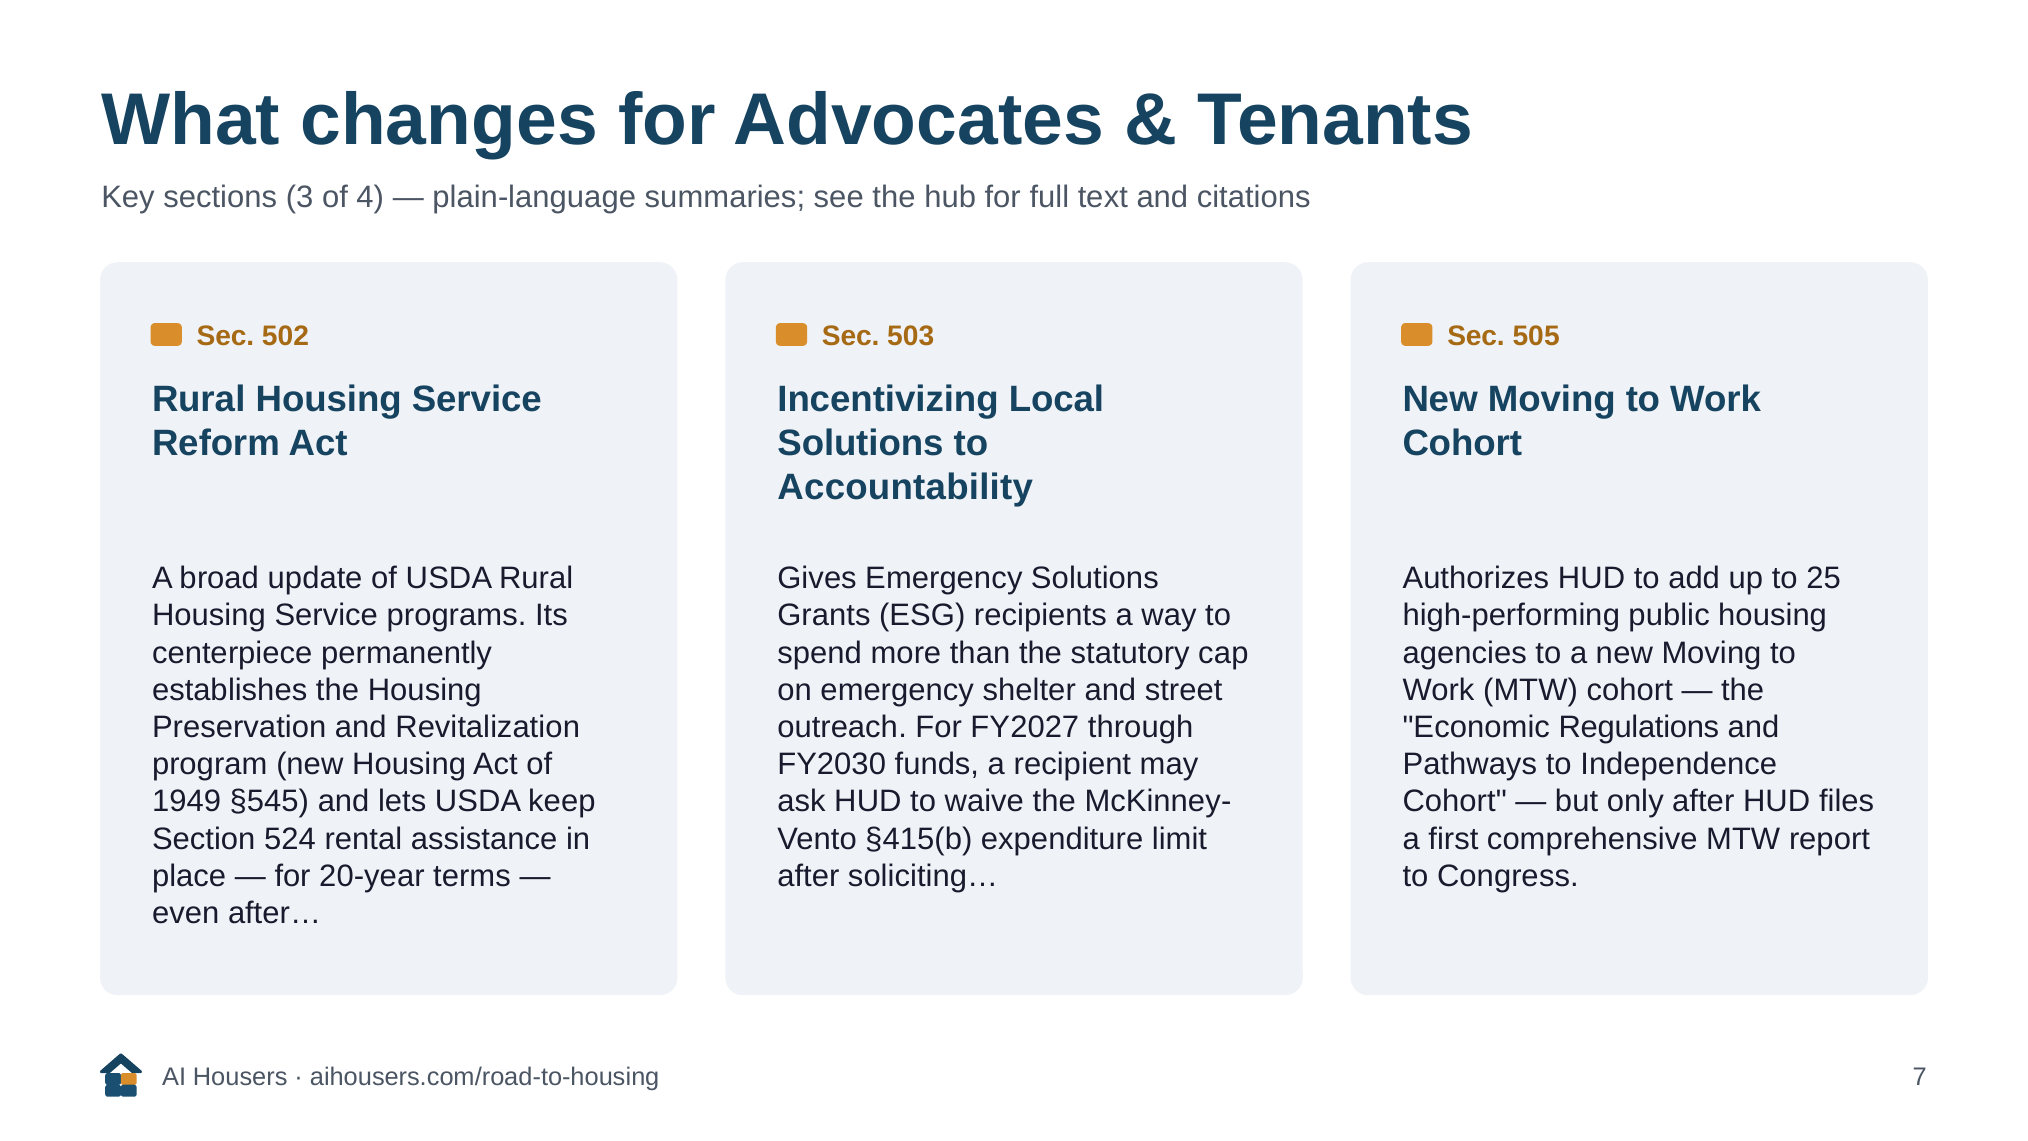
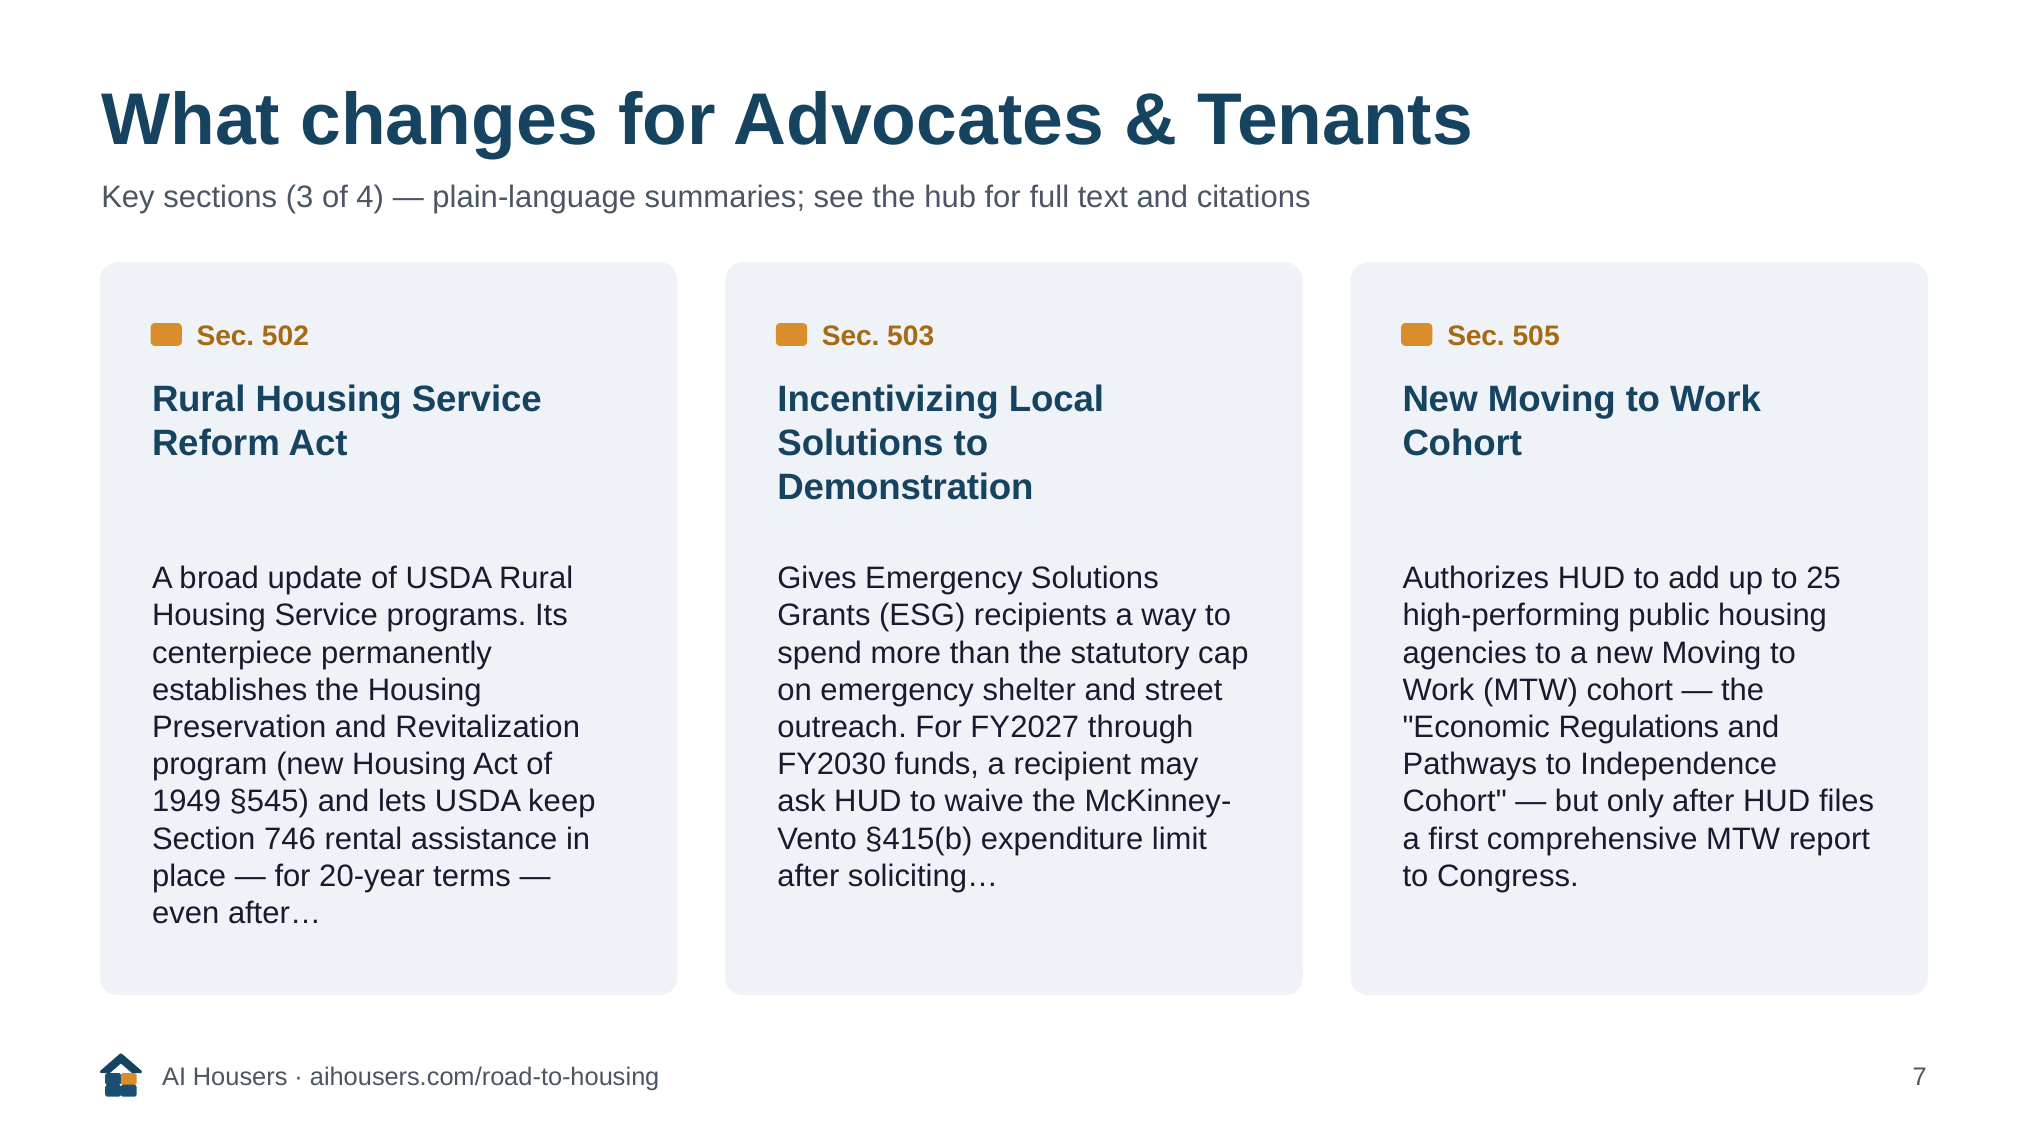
Accountability: Accountability -> Demonstration (905, 488)
524: 524 -> 746 (290, 839)
